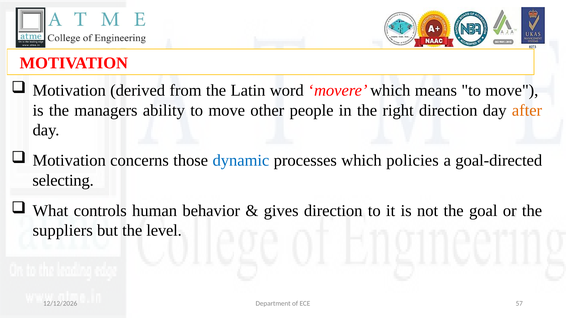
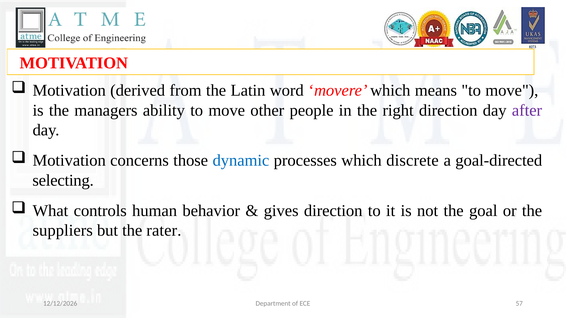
after colour: orange -> purple (527, 110)
policies: policies -> discrete (413, 161)
level: level -> rater (164, 231)
